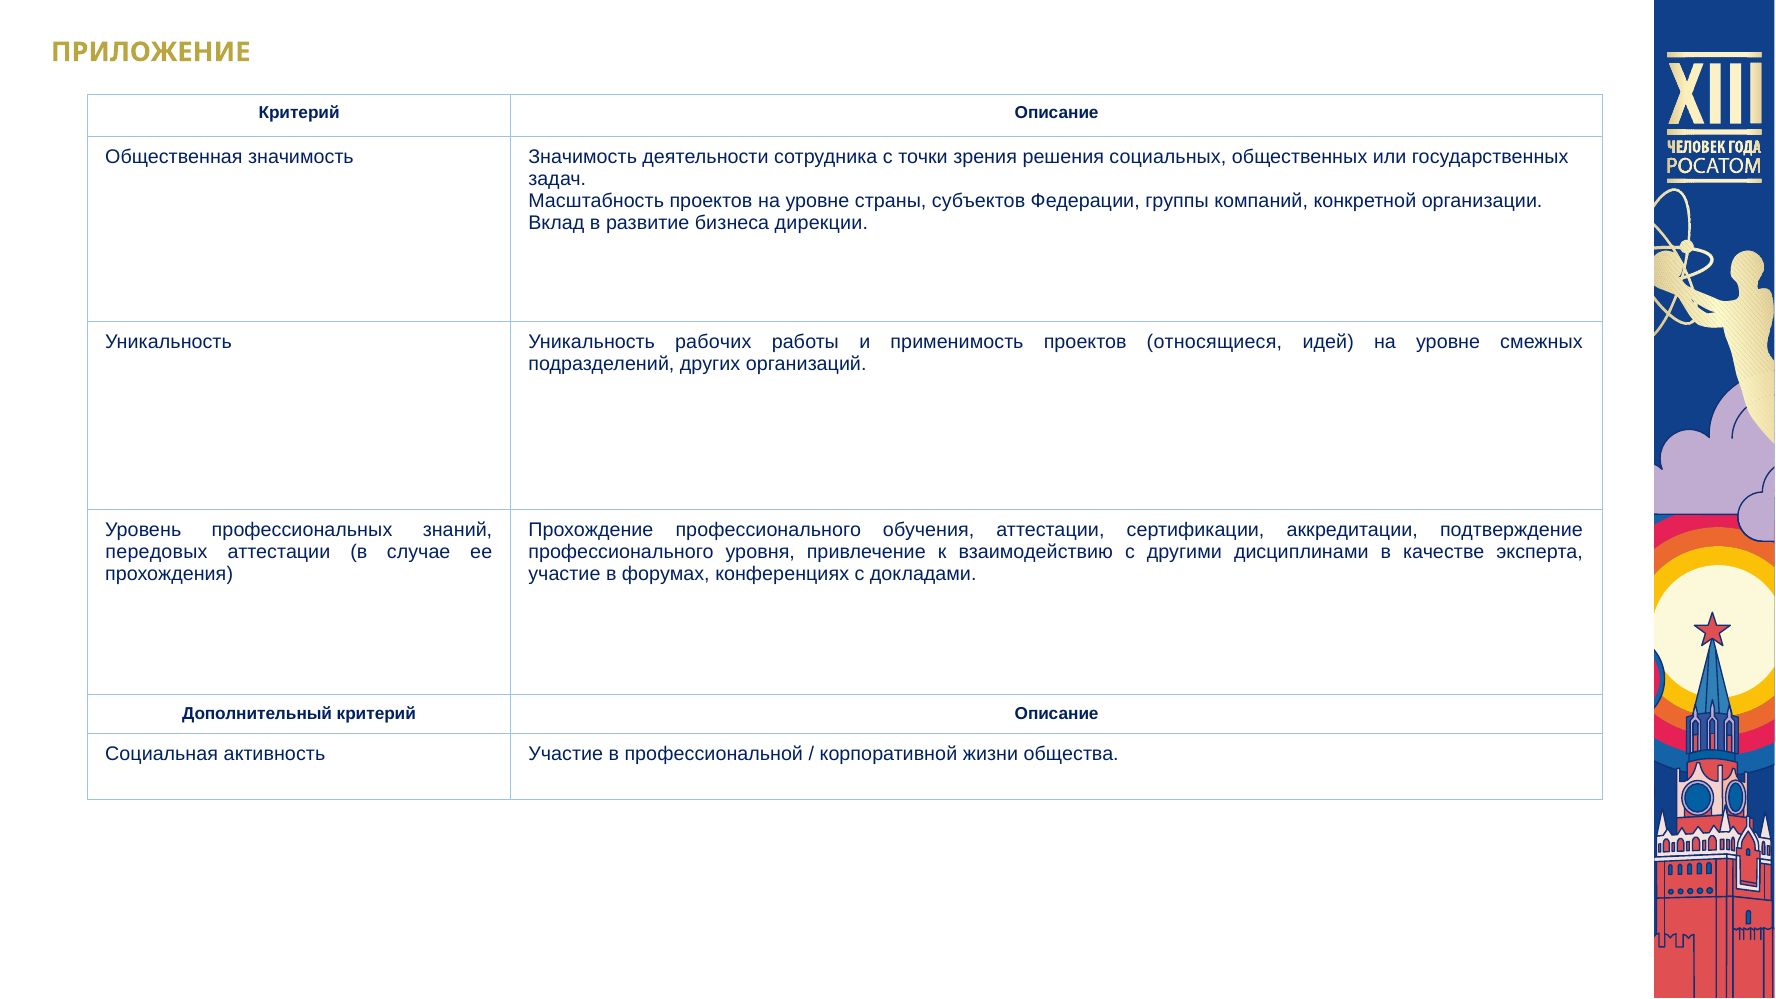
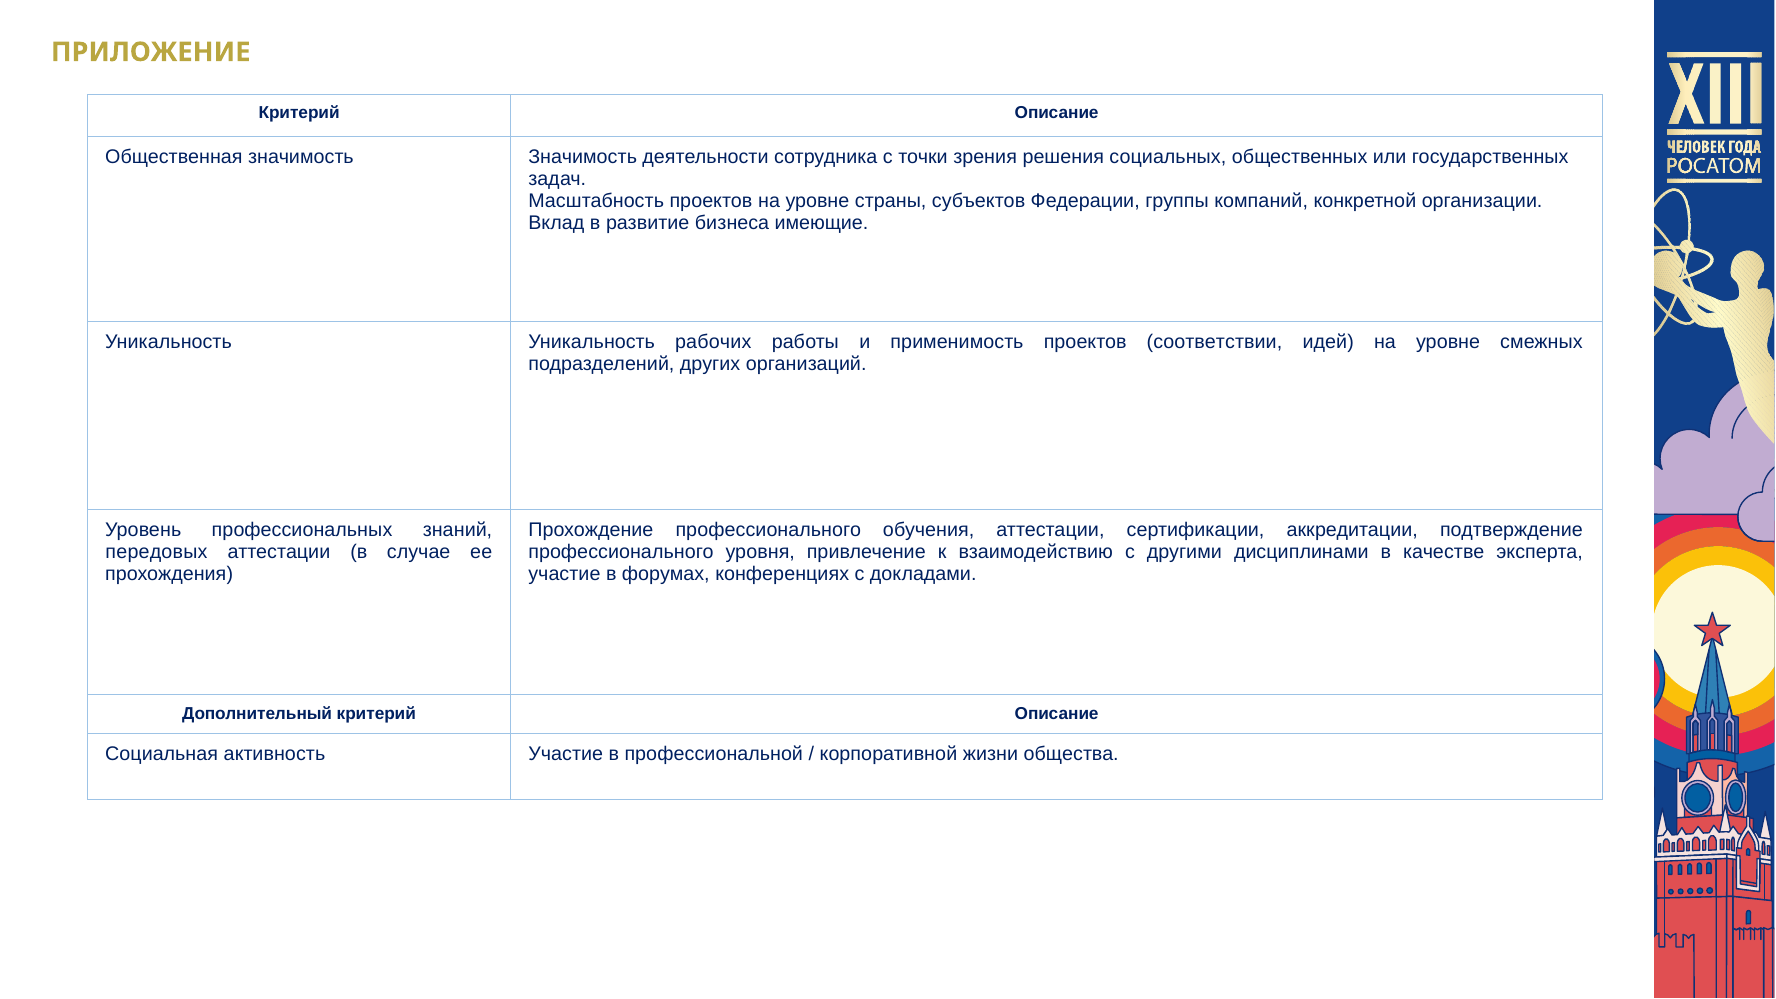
дирекции: дирекции -> имеющие (821, 223)
относящиеся: относящиеся -> соответствии (1214, 342)
